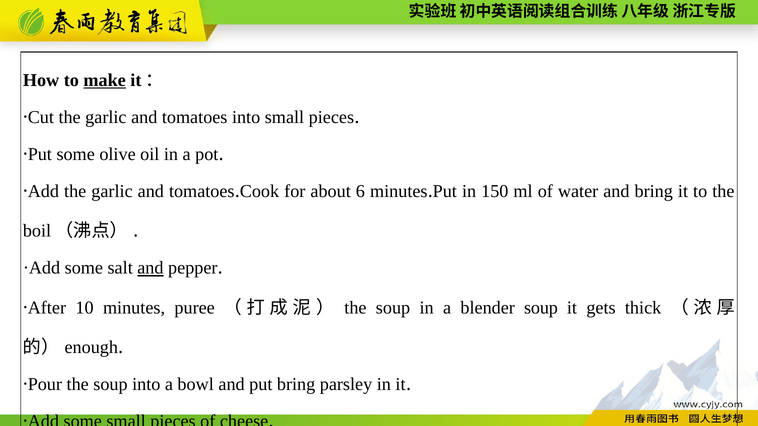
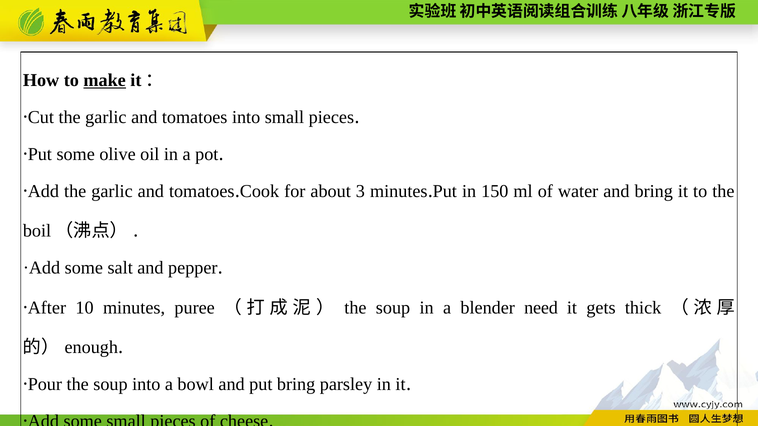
6: 6 -> 3 (360, 192)
and underline: present -> none (150, 268)
blender soup: soup -> need (541, 308)
